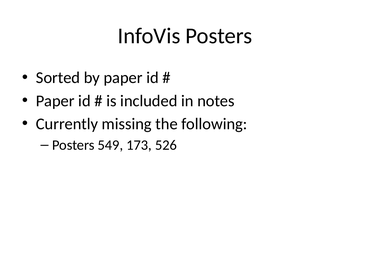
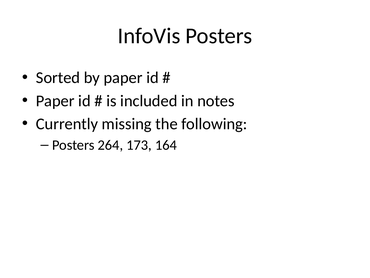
549: 549 -> 264 (110, 145)
526: 526 -> 164 (166, 145)
